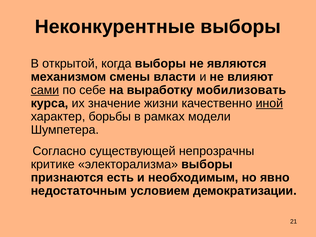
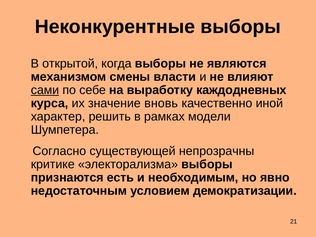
мобилизовать: мобилизовать -> каждодневных (241, 90)
жизни: жизни -> вновь (161, 103)
иной underline: present -> none (269, 103)
борьбы: борьбы -> решить (110, 117)
